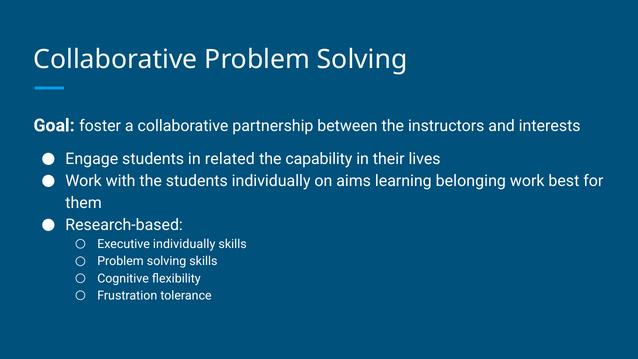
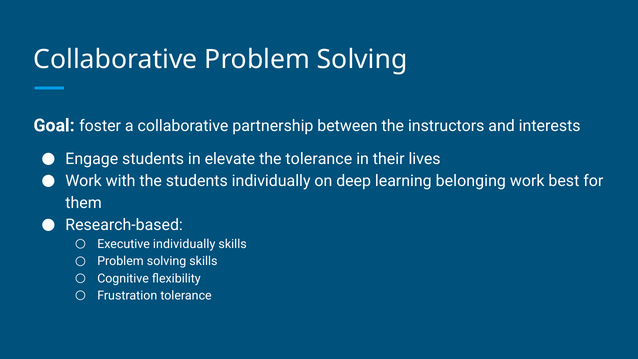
related: related -> elevate (230, 159)
the capability: capability -> tolerance (319, 159)
aims: aims -> deep (354, 181)
